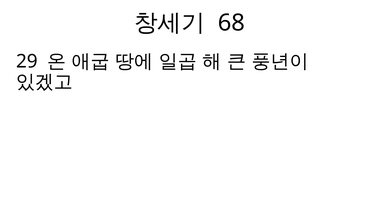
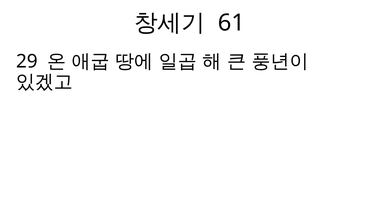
68: 68 -> 61 (231, 23)
